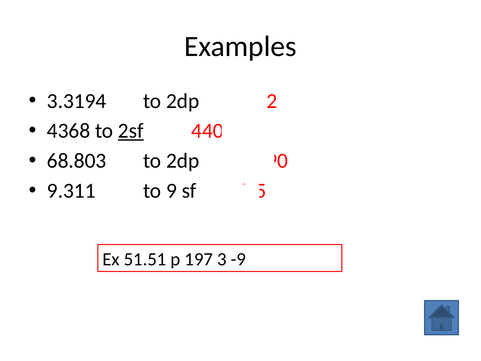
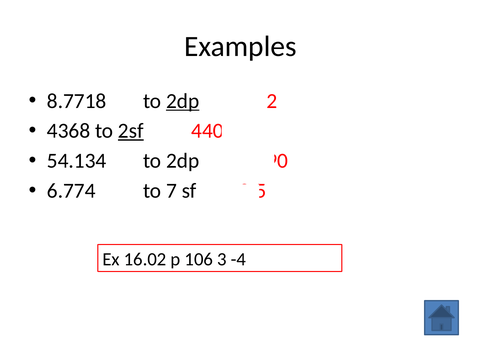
3.3194: 3.3194 -> 8.7718 (77, 101)
2dp underline: none -> present (183, 101)
68.803: 68.803 -> 54.134 (77, 161)
9.311: 9.311 -> 6.774 (71, 191)
9: 9 -> 7 (171, 191)
51.51: 51.51 -> 16.02 (145, 259)
197: 197 -> 106 (199, 259)
-9: -9 -> -4 (239, 259)
